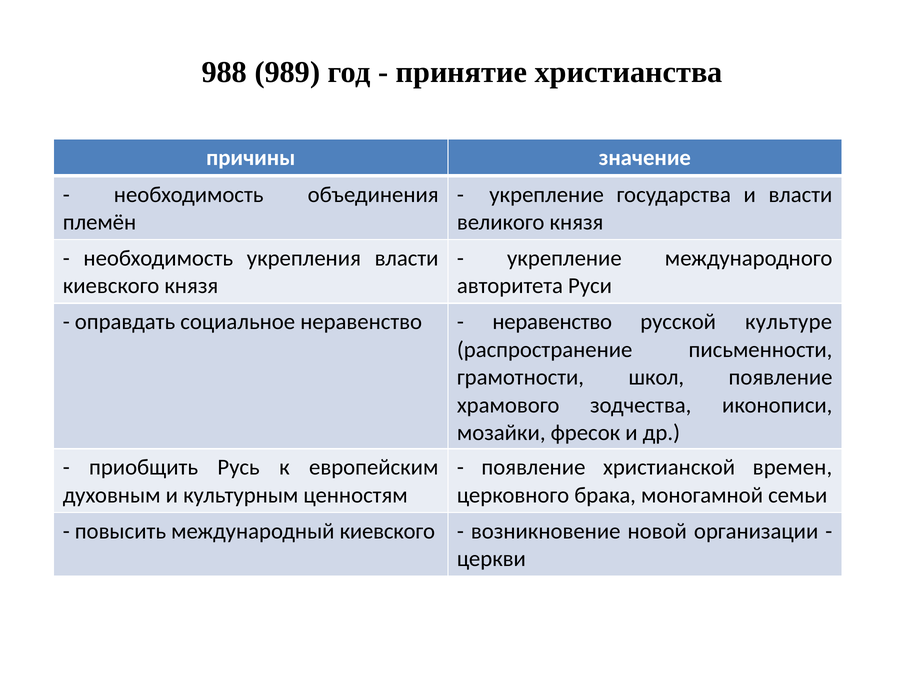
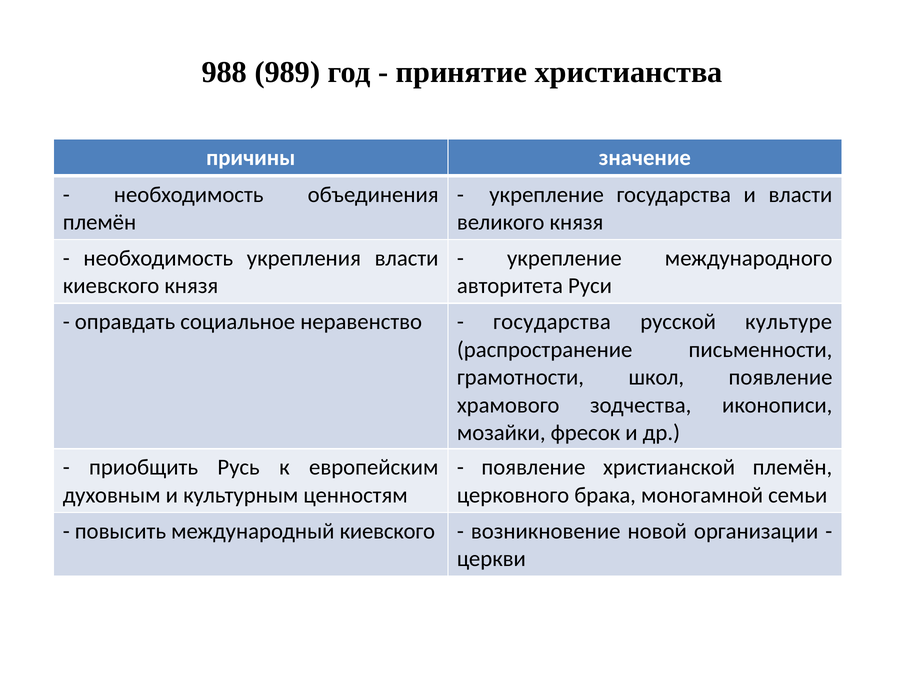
неравенство: неравенство -> государства (552, 322)
христианской времен: времен -> племён (792, 468)
